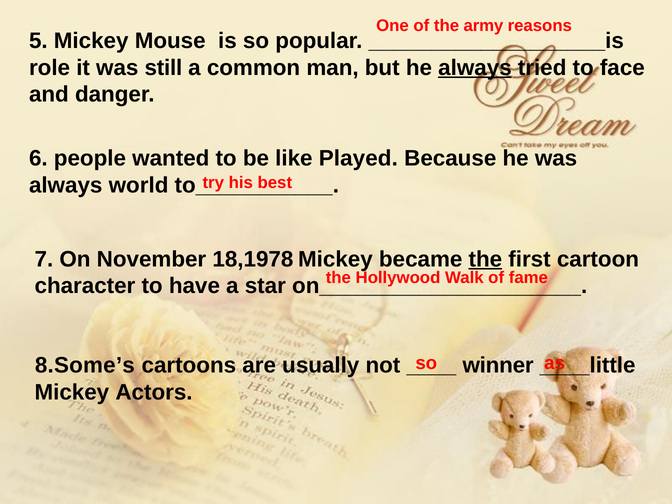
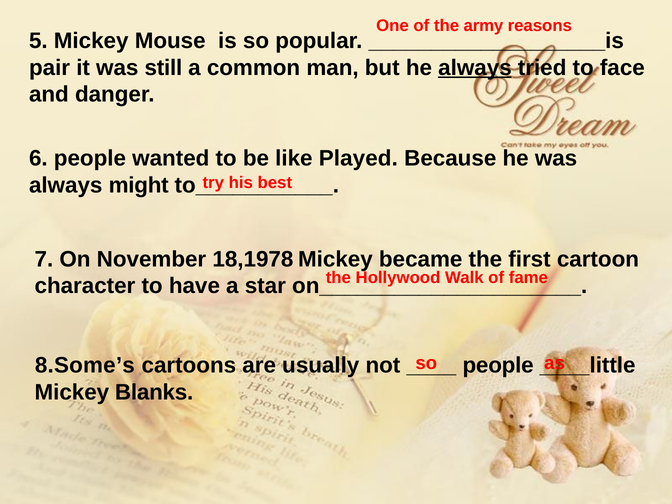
role: role -> pair (50, 68)
world: world -> might (139, 185)
the underline: present -> none (485, 259)
winner: winner -> people (498, 366)
Actors: Actors -> Blanks (154, 392)
